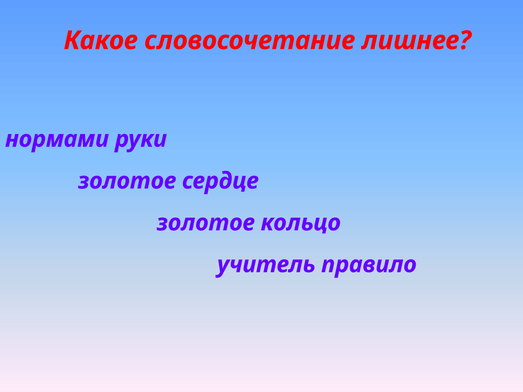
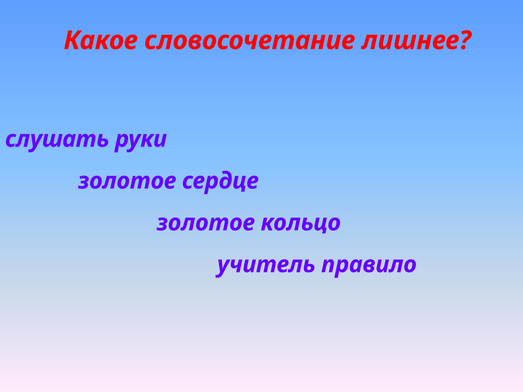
нормами: нормами -> слушать (57, 139)
